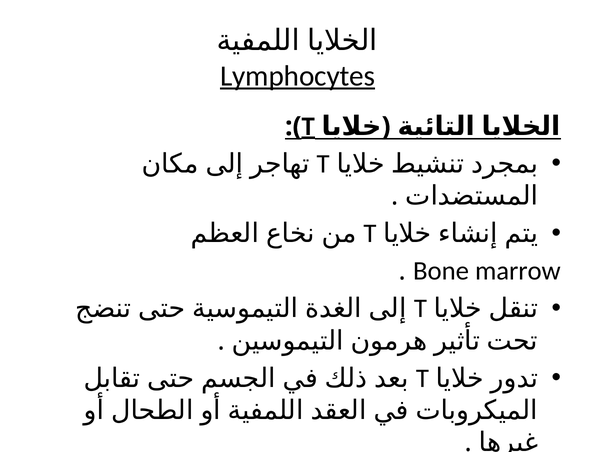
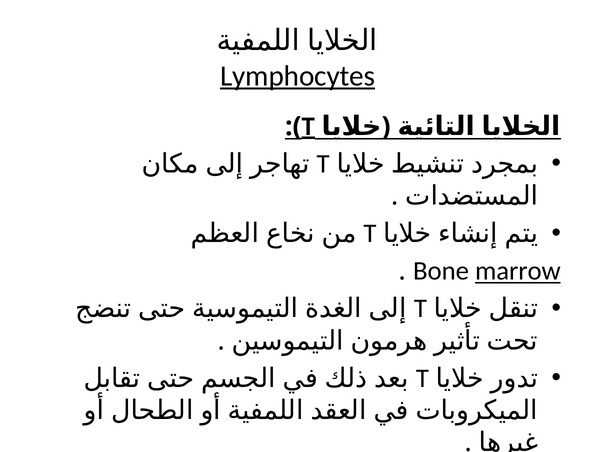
marrow underline: none -> present (518, 271)
